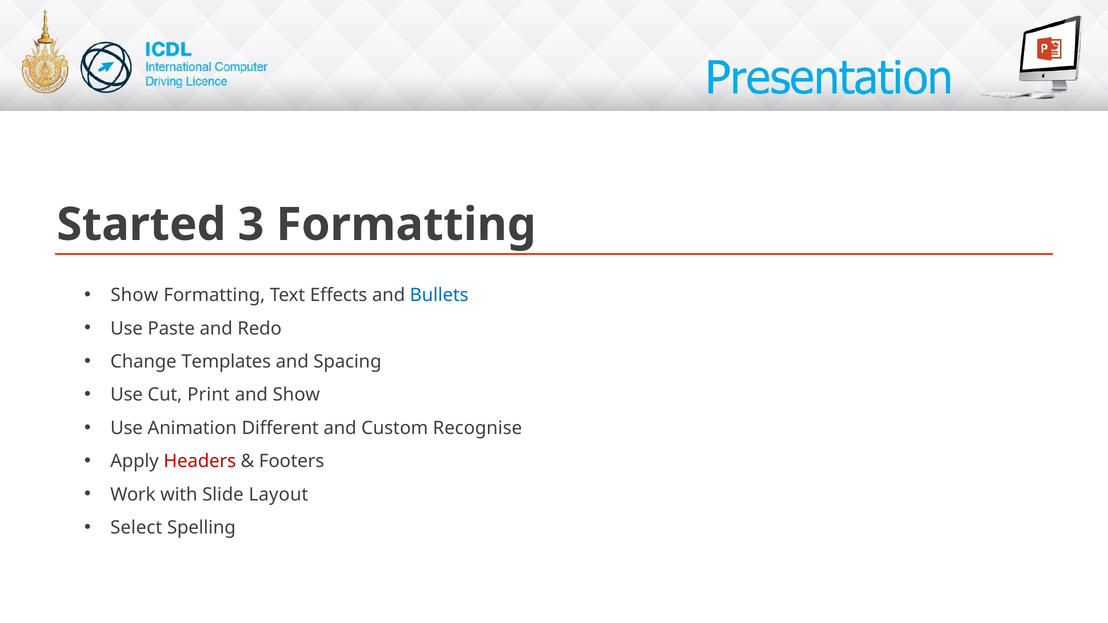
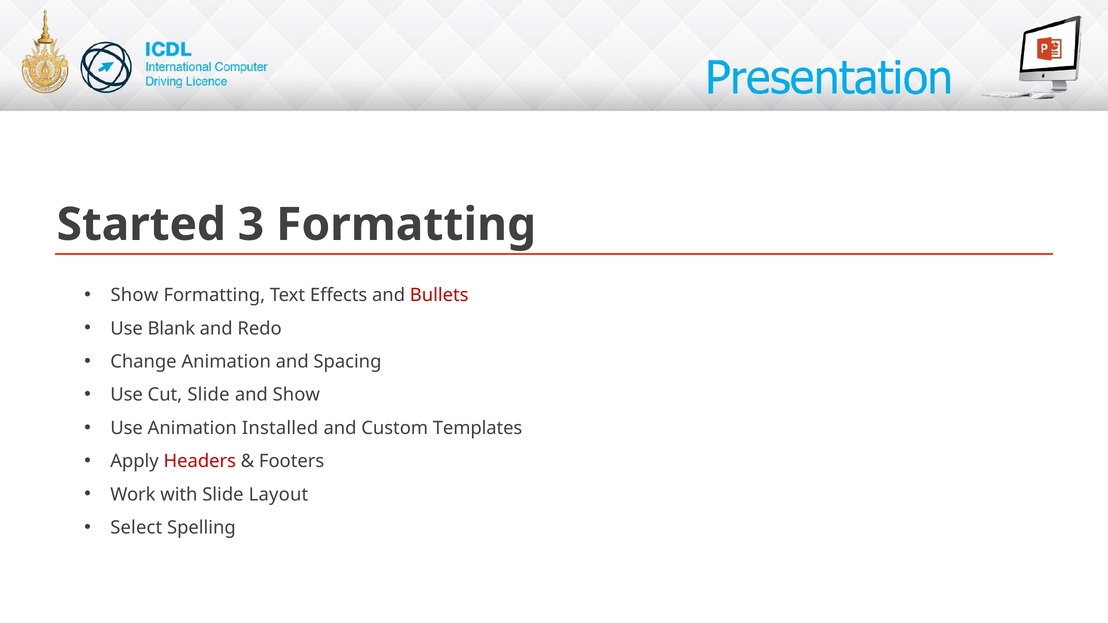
Bullets colour: blue -> red (439, 295)
Paste: Paste -> Blank (171, 329)
Change Templates: Templates -> Animation (226, 362)
Cut Print: Print -> Slide (208, 395)
Different: Different -> Installed (280, 428)
Recognise: Recognise -> Templates (478, 428)
